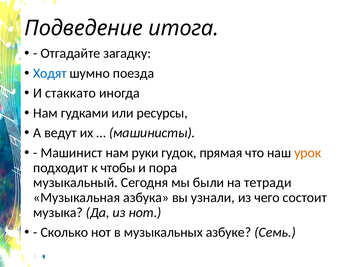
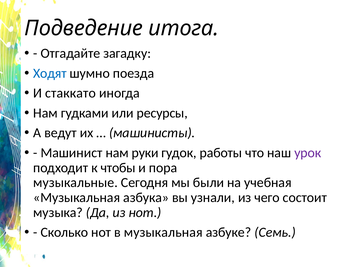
прямая: прямая -> работы (221, 152)
урок colour: orange -> purple (308, 152)
музыкальный: музыкальный -> музыкальные (76, 182)
тетради: тетради -> учебная (268, 182)
в музыкальных: музыкальных -> музыкальная (163, 232)
